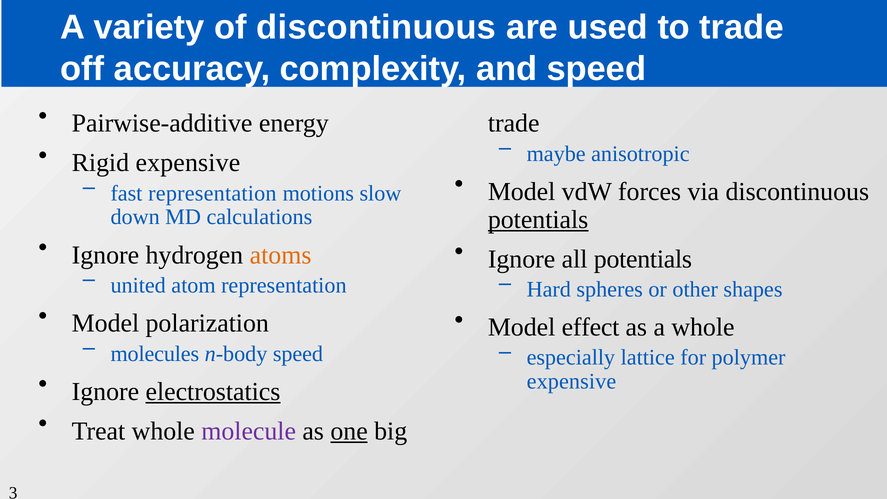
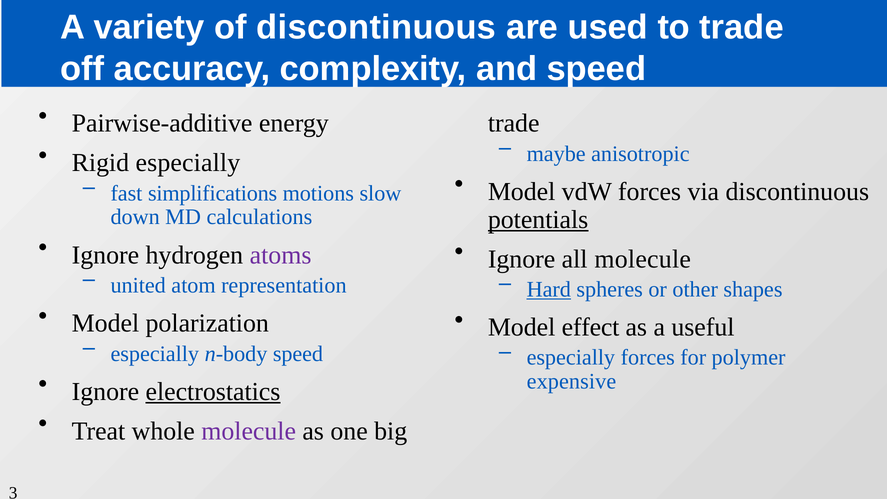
Rigid expensive: expensive -> especially (188, 163)
fast representation: representation -> simplifications (213, 193)
atoms colour: orange -> purple (281, 255)
all potentials: potentials -> molecule (643, 259)
Hard underline: none -> present (549, 289)
a whole: whole -> useful (703, 327)
molecules: molecules -> especially (155, 354)
especially lattice: lattice -> forces (648, 358)
one underline: present -> none (349, 431)
